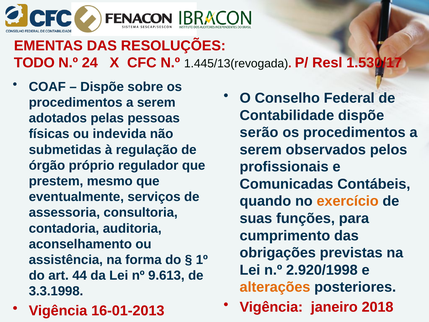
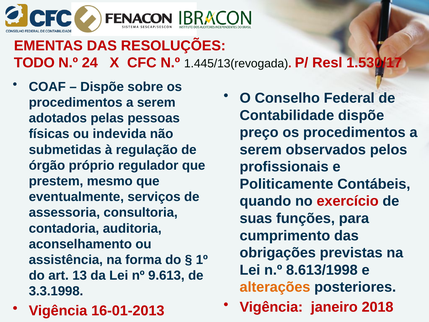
serão: serão -> preço (259, 132)
Comunicadas: Comunicadas -> Politicamente (286, 184)
exercício colour: orange -> red (348, 201)
2.920/1998: 2.920/1998 -> 8.613/1998 (322, 270)
44: 44 -> 13 (80, 275)
